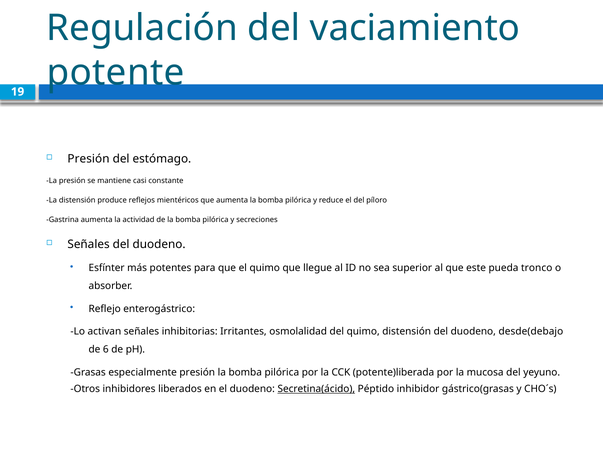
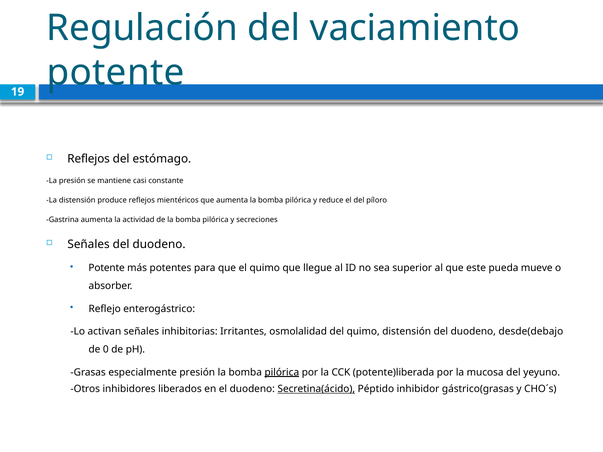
Presión: Presión -> Reflejos (89, 159)
Esfínter: Esfínter -> Potente (107, 268)
tronco: tronco -> mueve (537, 268)
6: 6 -> 0 (106, 350)
pilórica underline: none -> present (282, 372)
